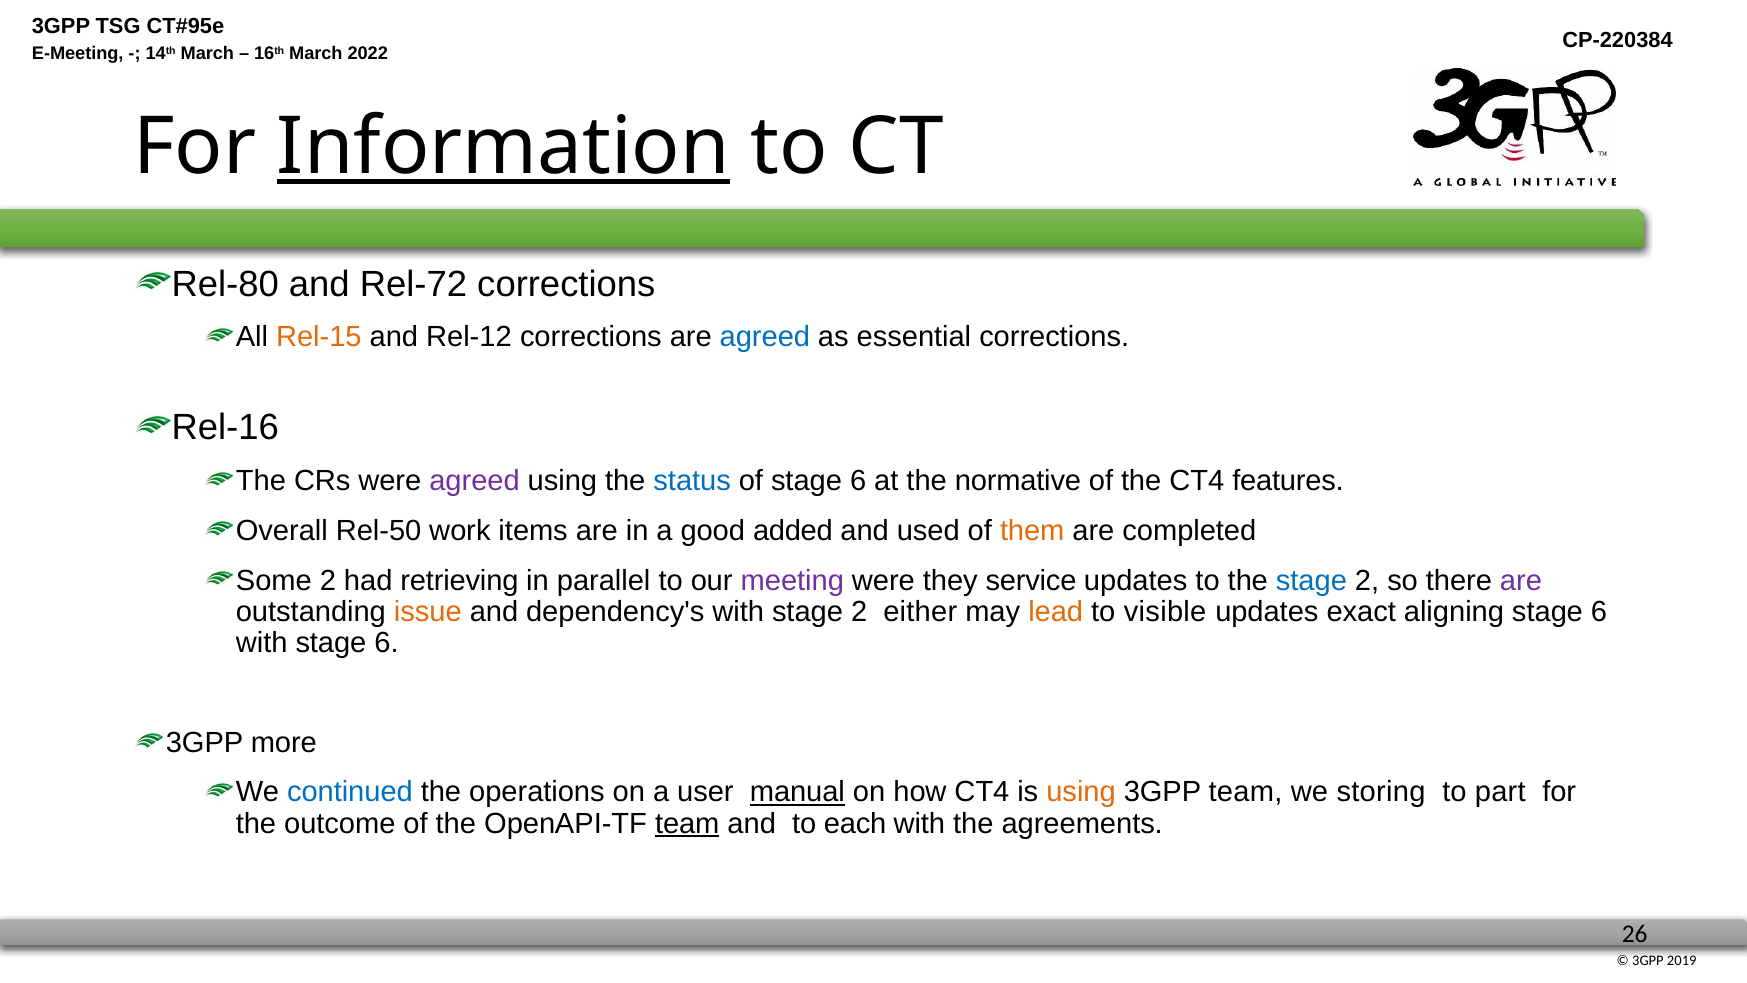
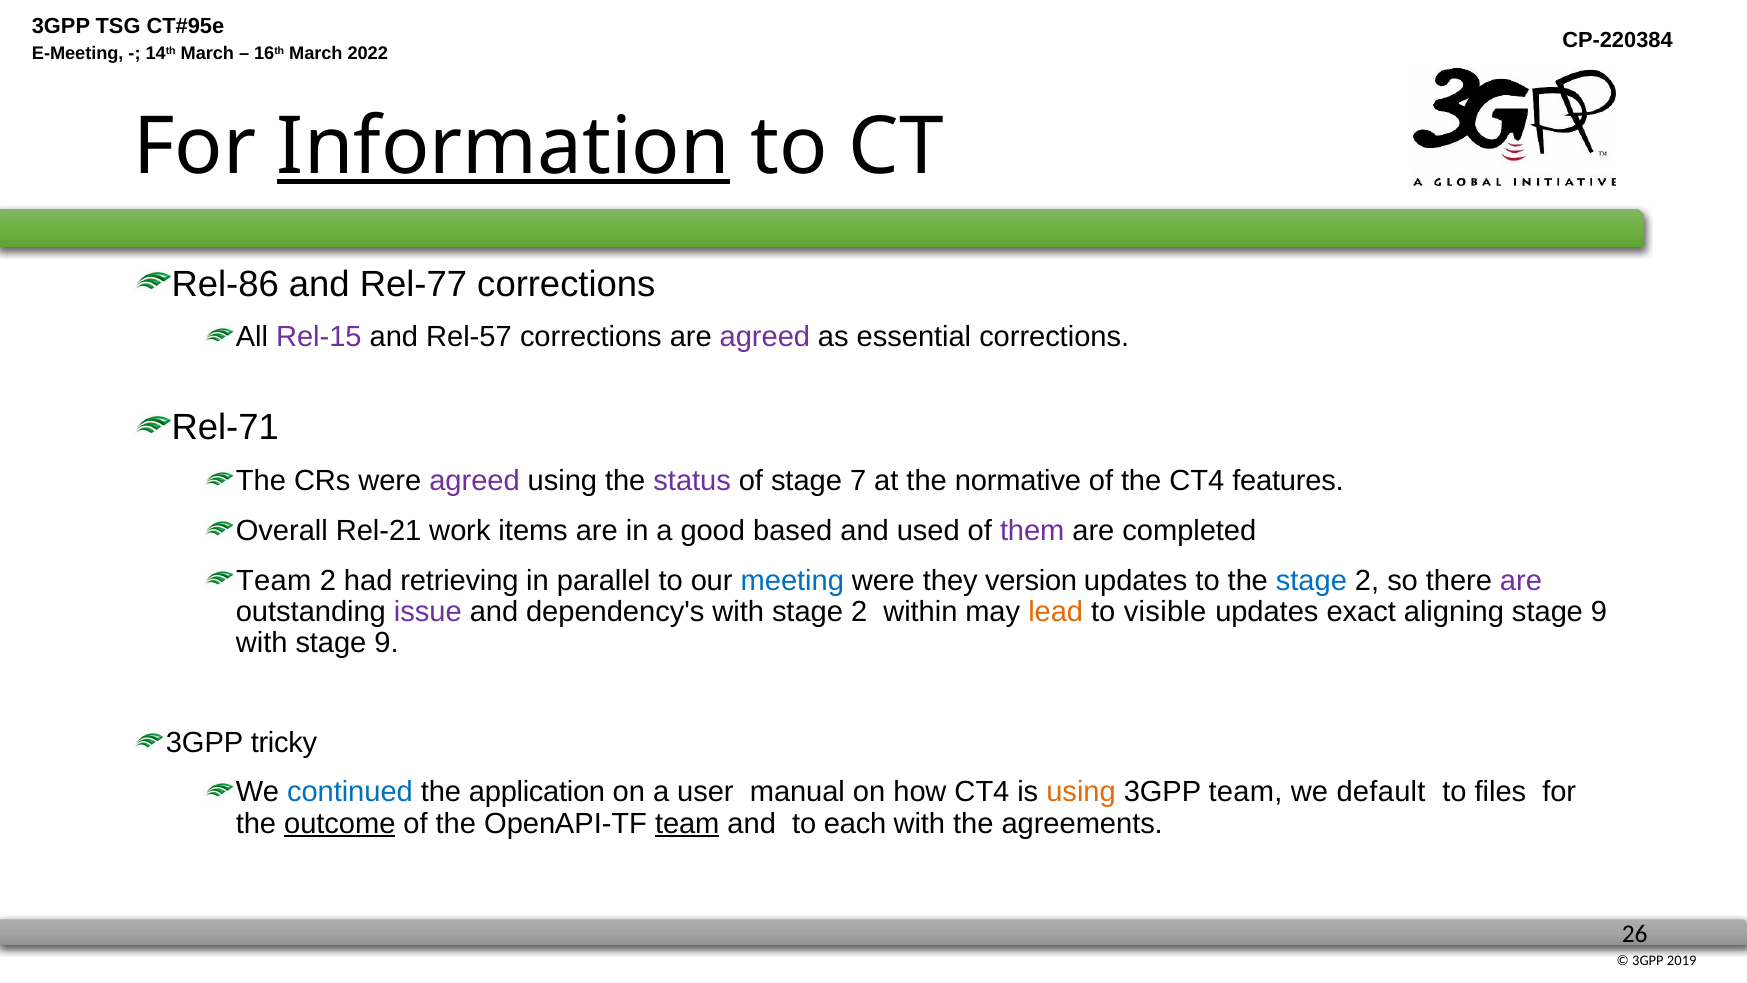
Rel-80: Rel-80 -> Rel-86 (225, 284)
Rel-72: Rel-72 -> Rel-77 (413, 284)
Rel-15 colour: orange -> purple (319, 337)
Rel-12: Rel-12 -> Rel-57 (469, 337)
agreed colour: blue -> purple (765, 337)
Rel-16: Rel-16 -> Rel-71 (225, 427)
status colour: blue -> purple (692, 481)
of stage 6: 6 -> 7 (858, 481)
Rel-50: Rel-50 -> Rel-21 (379, 531)
added: added -> based (793, 531)
them colour: orange -> purple (1032, 531)
Some: Some -> Team (274, 580)
meeting colour: purple -> blue (792, 580)
service: service -> version (1031, 580)
issue colour: orange -> purple (428, 612)
either: either -> within (920, 612)
aligning stage 6: 6 -> 9 (1599, 612)
with stage 6: 6 -> 9 (387, 643)
more: more -> tricky (284, 742)
operations: operations -> application (537, 792)
manual underline: present -> none (797, 792)
storing: storing -> default (1381, 792)
part: part -> files (1500, 792)
outcome underline: none -> present (340, 823)
